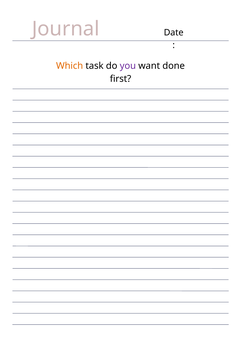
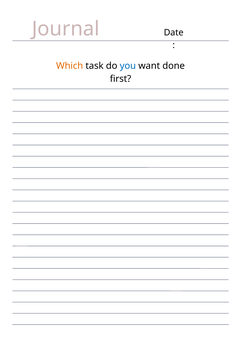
you colour: purple -> blue (128, 66)
